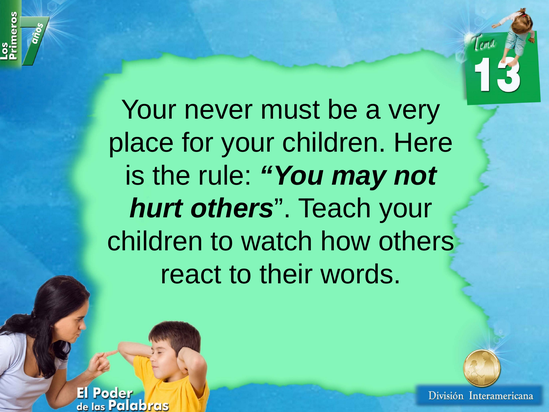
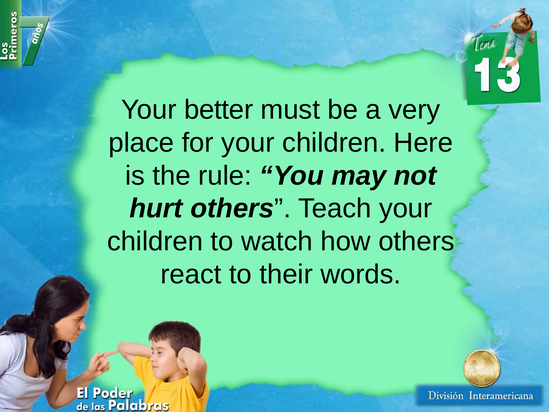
never: never -> better (219, 110)
